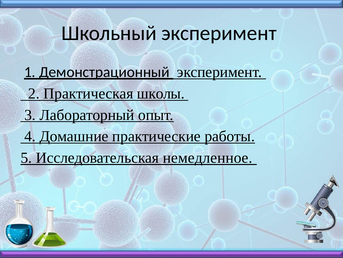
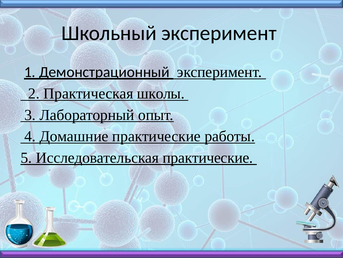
Исследовательская немедленное: немедленное -> практические (208, 157)
